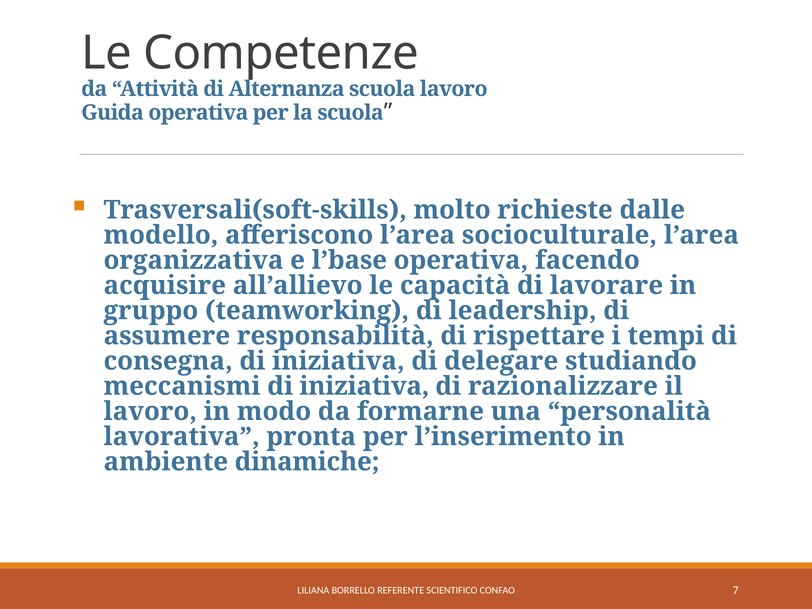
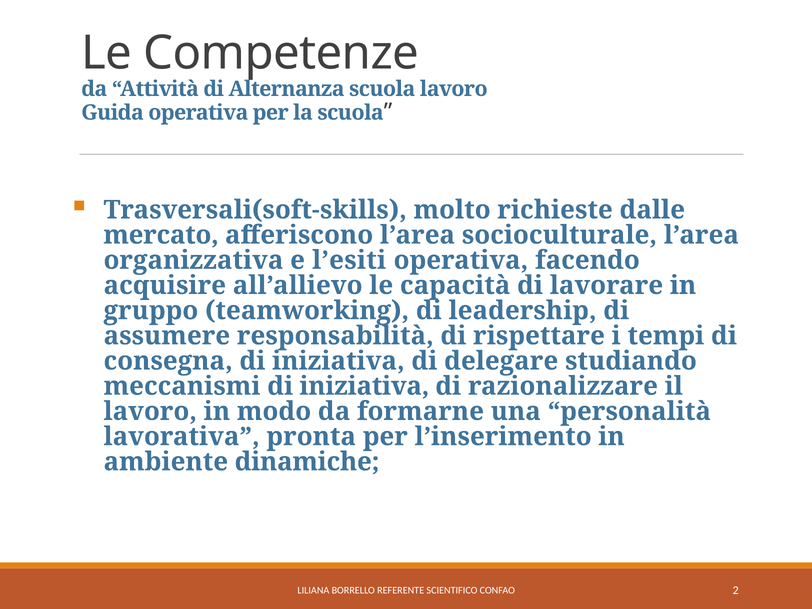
modello: modello -> mercato (161, 235)
l’base: l’base -> l’esiti (349, 260)
7: 7 -> 2 (736, 591)
